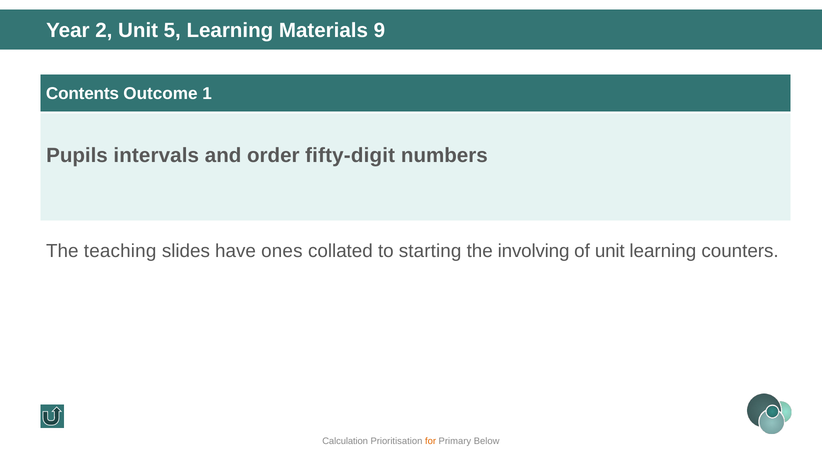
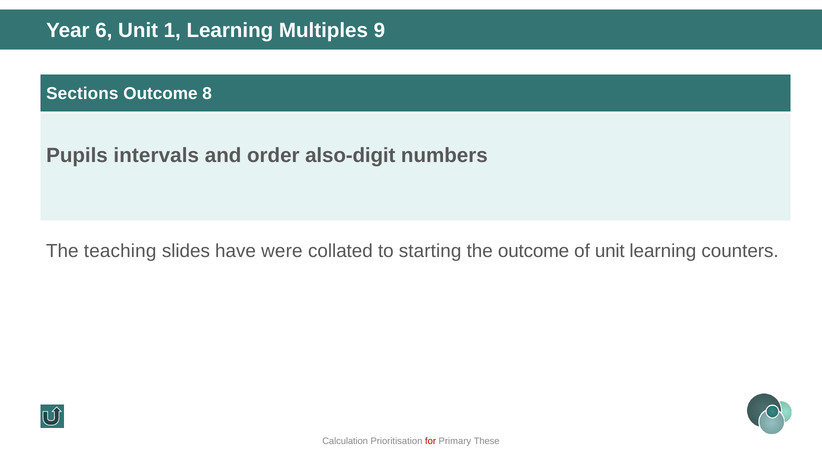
2: 2 -> 6 (104, 31)
5: 5 -> 1 (172, 31)
Materials: Materials -> Multiples (323, 31)
Contents: Contents -> Sections (82, 94)
1: 1 -> 8 (207, 94)
fifty-digit: fifty-digit -> also-digit (350, 156)
ones: ones -> were (282, 251)
the involving: involving -> outcome (534, 251)
for colour: orange -> red (431, 441)
Below: Below -> These (487, 441)
